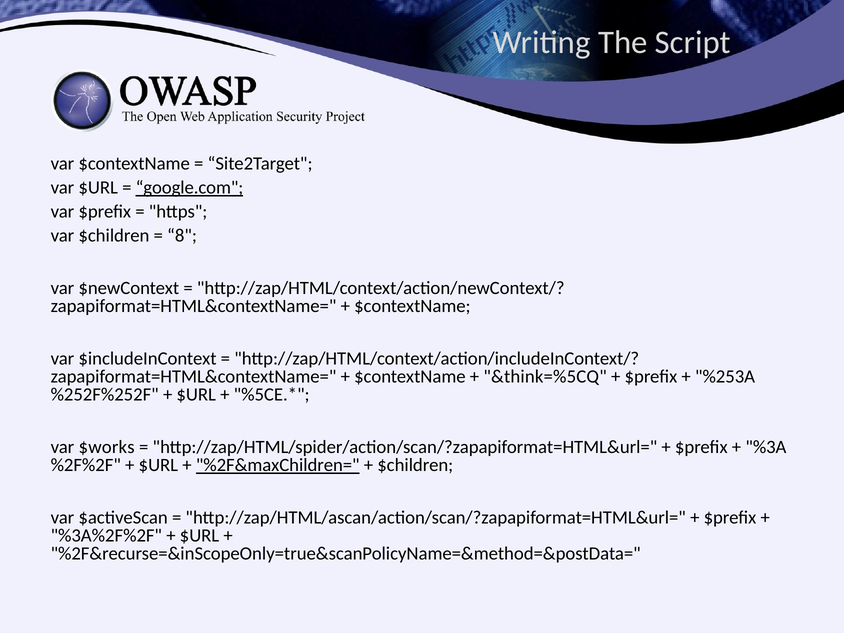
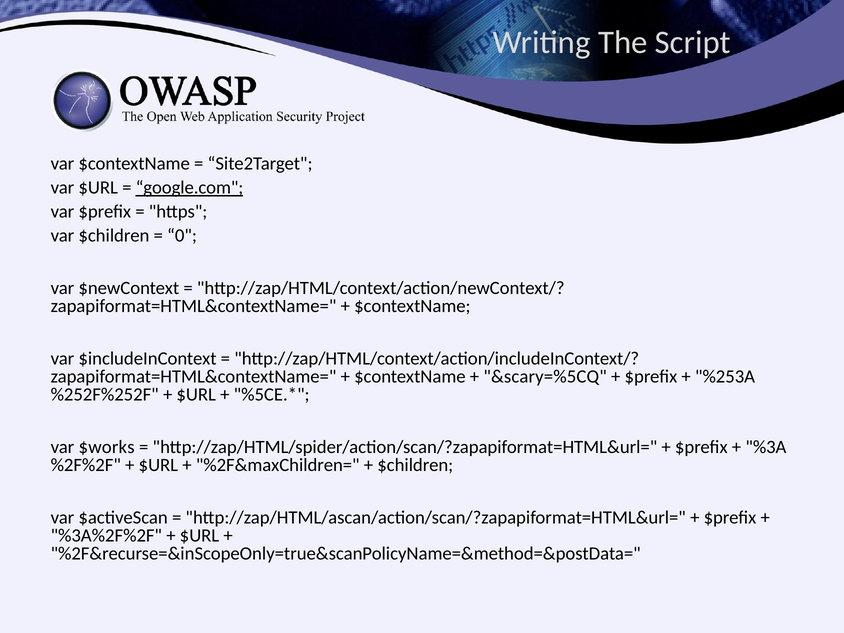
8: 8 -> 0 (182, 236)
&think=%5CQ: &think=%5CQ -> &scary=%5CQ (545, 377)
%2F&maxChildren= underline: present -> none (278, 465)
